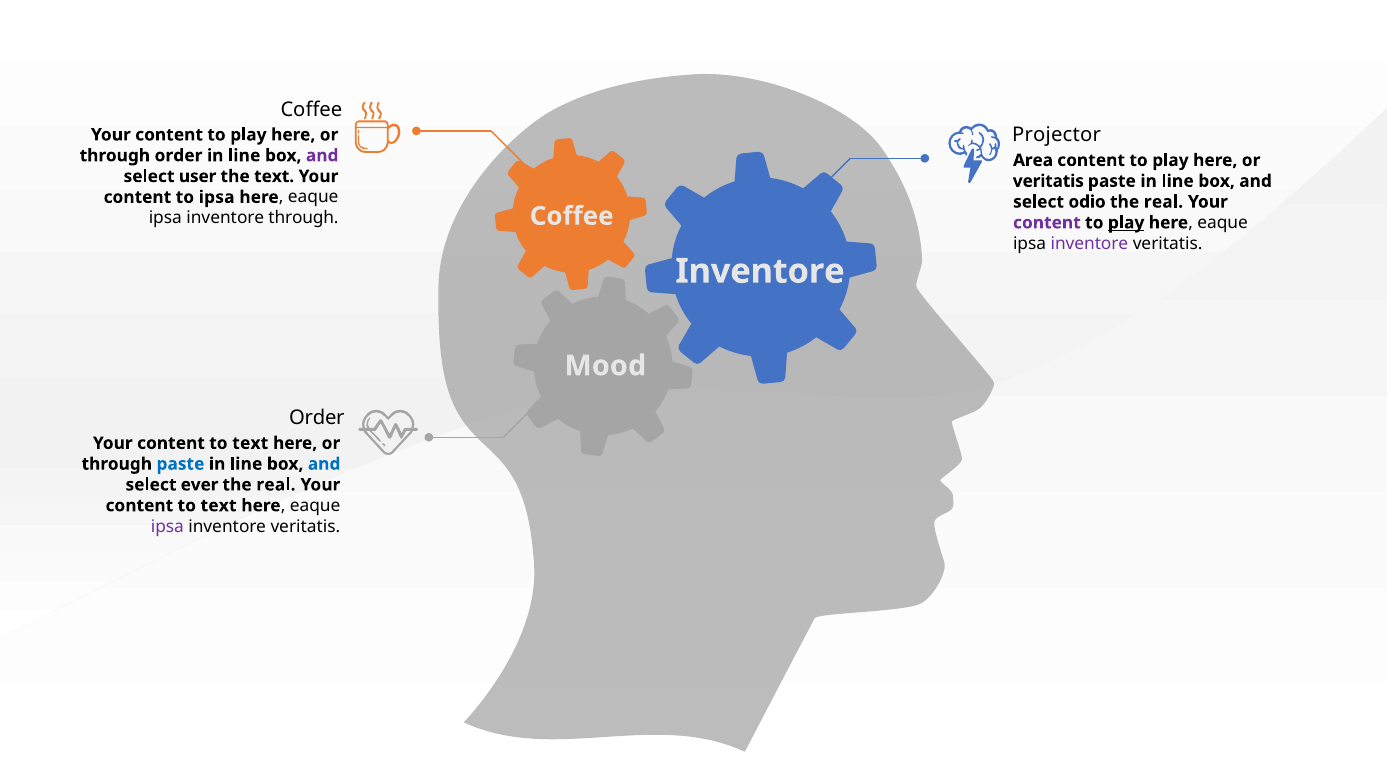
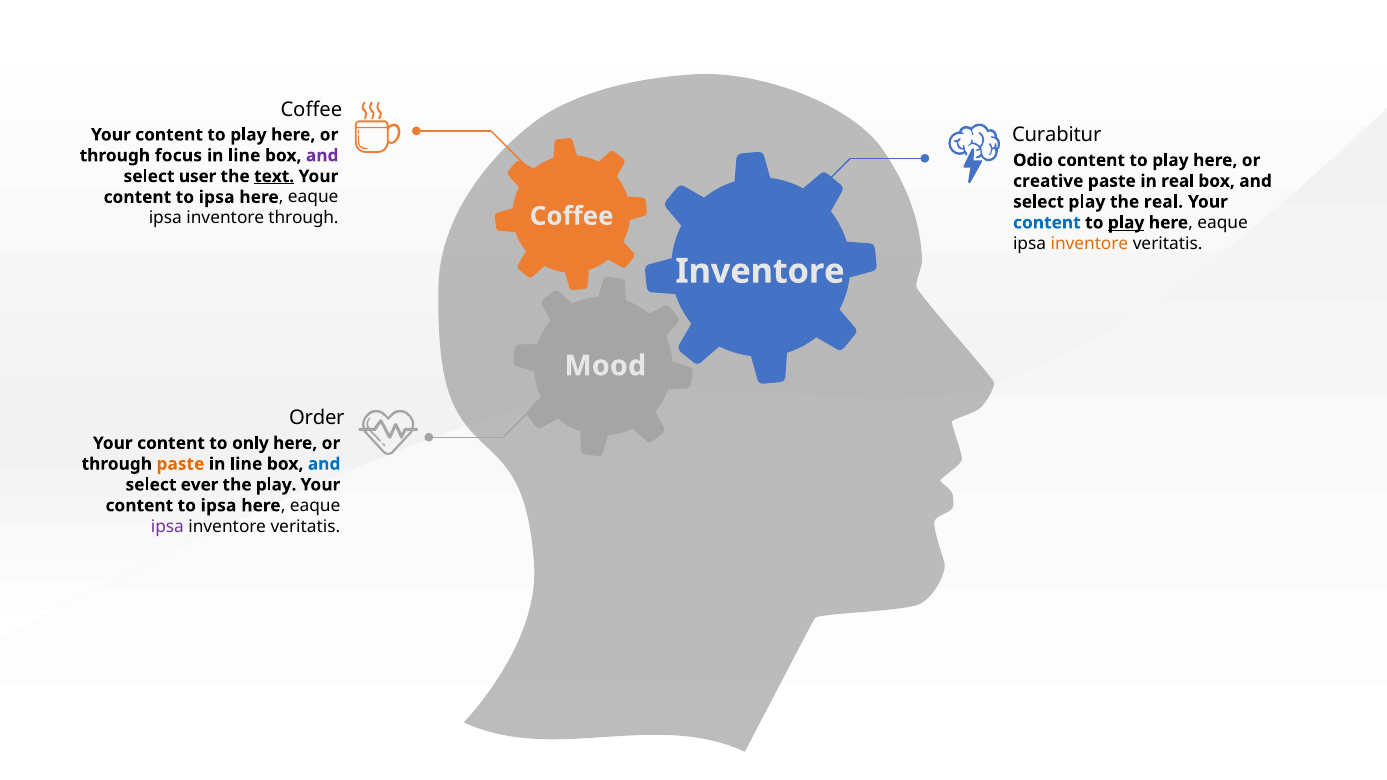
Projector: Projector -> Curabitur (1057, 135)
through order: order -> focus (178, 156)
Area: Area -> Odio (1033, 160)
text underline: none -> present (274, 176)
veritatis: veritatis -> creative (1048, 181)
line: line -> real (1178, 181)
select odio: odio -> play (1087, 202)
content colour: purple -> blue (1047, 223)
inventore colour: purple -> orange (1089, 244)
text: text -> only (250, 443)
paste colour: blue -> orange (180, 464)
real: real -> play (276, 485)
text: text -> ipsa (219, 506)
